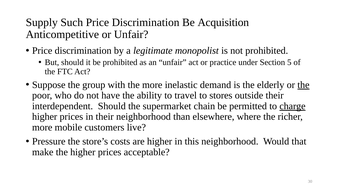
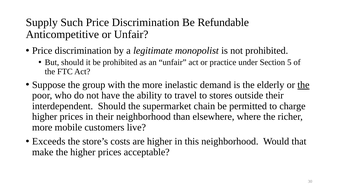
Acquisition: Acquisition -> Refundable (223, 22)
charge underline: present -> none (292, 106)
Pressure: Pressure -> Exceeds (49, 142)
